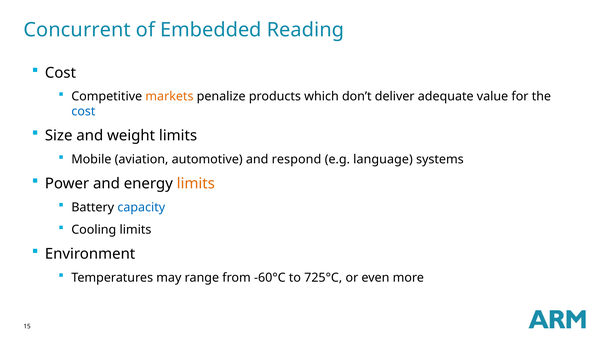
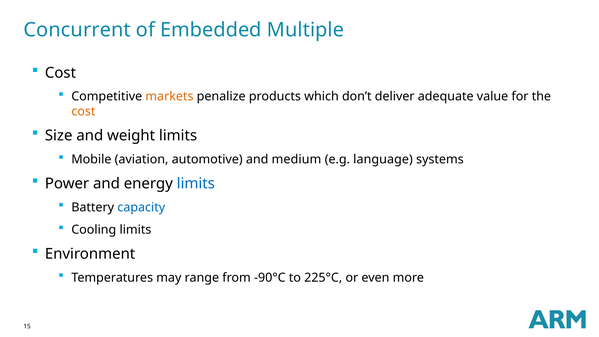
Reading: Reading -> Multiple (305, 30)
cost colour: blue -> orange (83, 112)
respond: respond -> medium (296, 159)
limits colour: orange -> blue (196, 184)
-60°C: -60°C -> -90°C (270, 278)
725°C: 725°C -> 225°C (323, 278)
